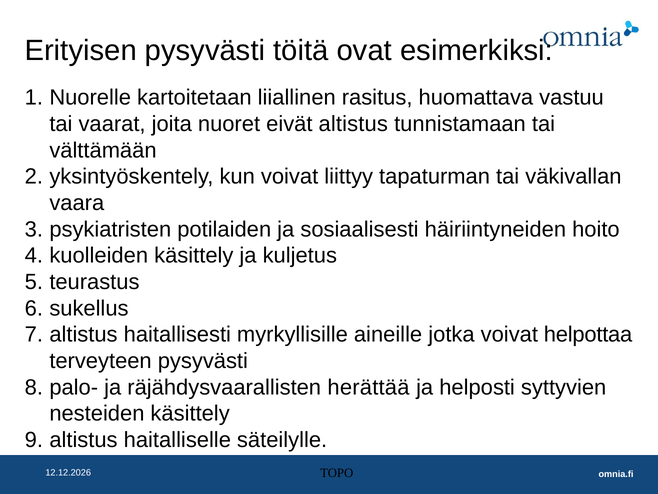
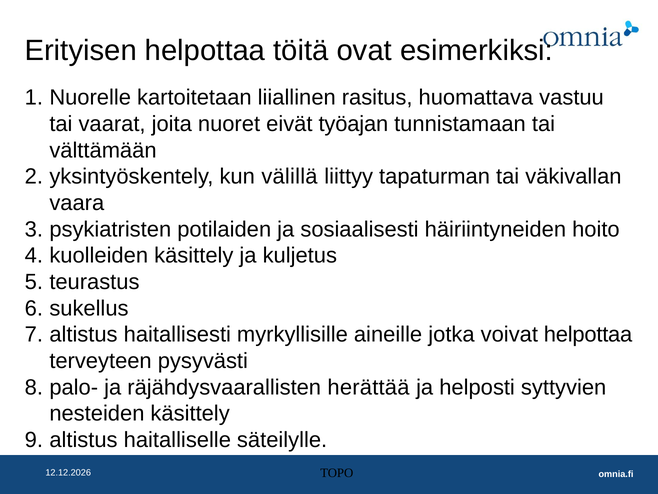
Erityisen pysyvästi: pysyvästi -> helpottaa (205, 50)
eivät altistus: altistus -> työajan (353, 124)
kun voivat: voivat -> välillä (289, 176)
